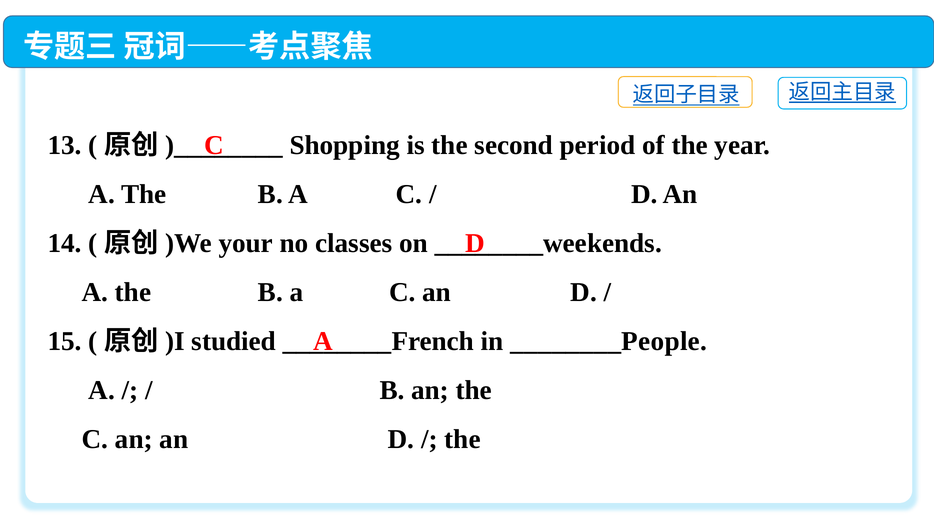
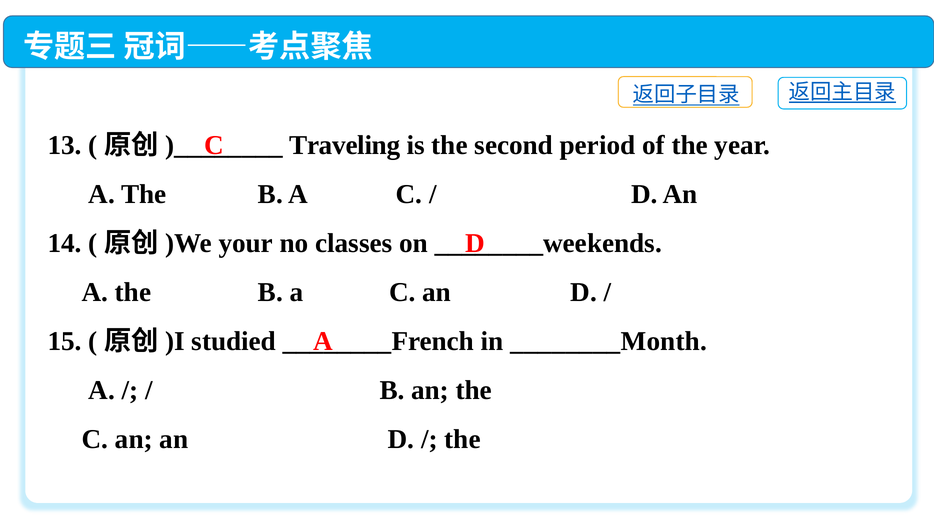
Shopping: Shopping -> Traveling (345, 145)
________People: ________People -> ________Month (609, 341)
